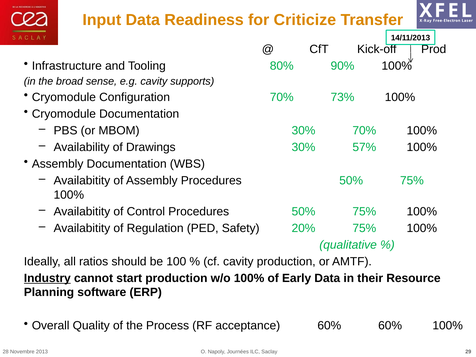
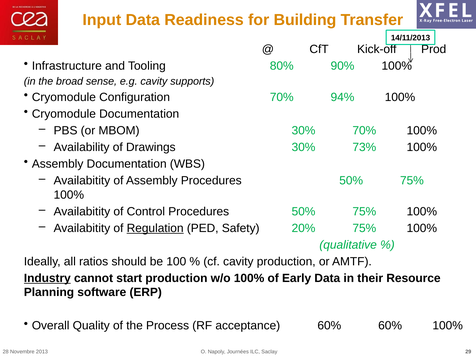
Criticize: Criticize -> Building (305, 20)
73%: 73% -> 94% (342, 97)
57%: 57% -> 73% (364, 147)
Regulation underline: none -> present (155, 228)
